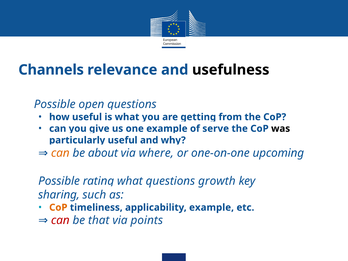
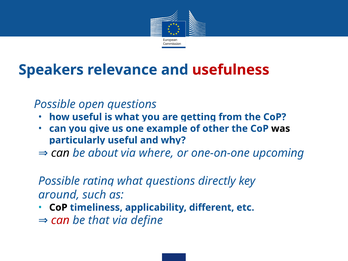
Channels: Channels -> Speakers (51, 70)
usefulness colour: black -> red (231, 70)
serve: serve -> other (216, 129)
can colour: orange -> black (60, 153)
growth: growth -> directly (217, 181)
sharing: sharing -> around (59, 195)
CoP colour: orange -> black (58, 207)
applicability example: example -> different (212, 207)
points: points -> define (147, 220)
